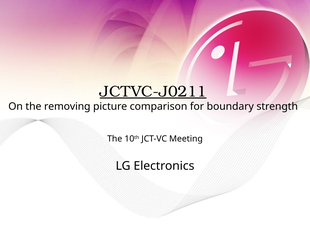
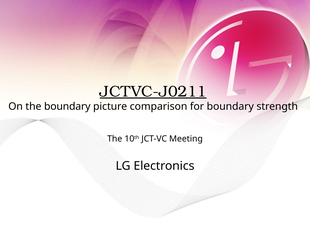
the removing: removing -> boundary (67, 107)
